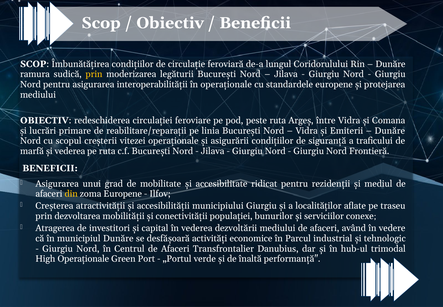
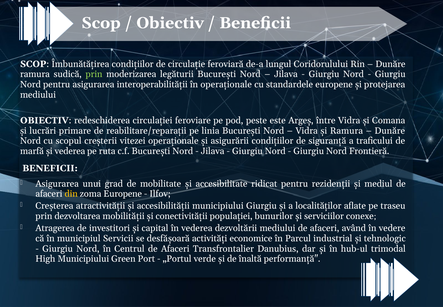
prin colour: yellow -> light green (94, 74)
peste ruta: ruta -> este (278, 120)
și Emiterii: Emiterii -> Ramura (346, 131)
municipiul Dunăre: Dunăre -> Servicii (118, 238)
High Operaționale: Operaționale -> Municipiului (83, 259)
